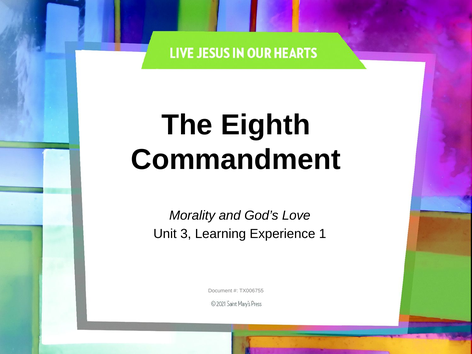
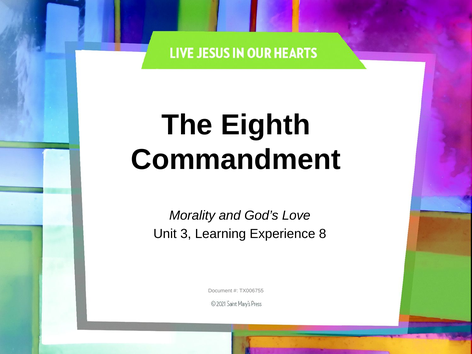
1: 1 -> 8 (323, 234)
